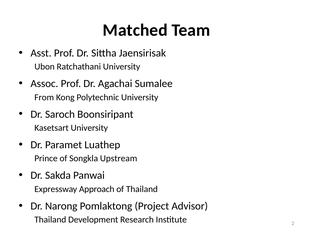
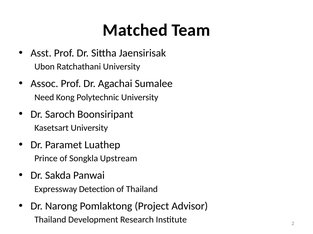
From: From -> Need (44, 98)
Approach: Approach -> Detection (97, 190)
